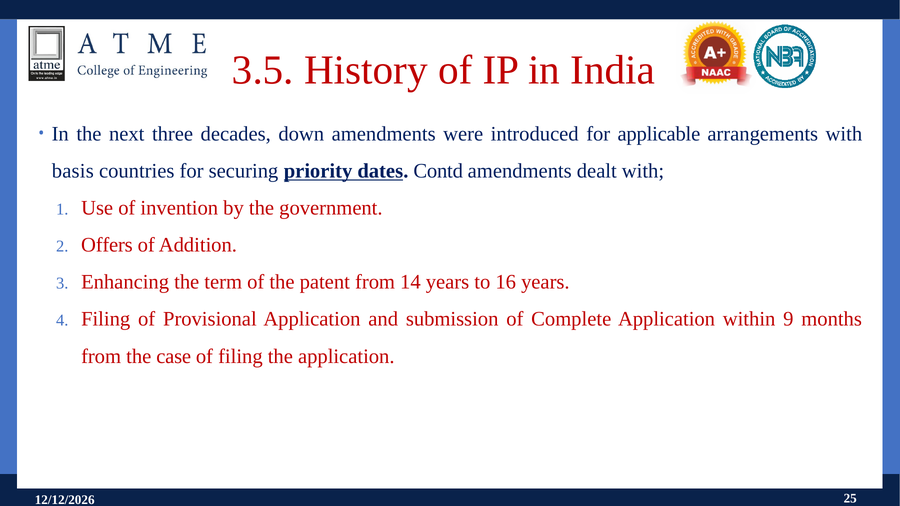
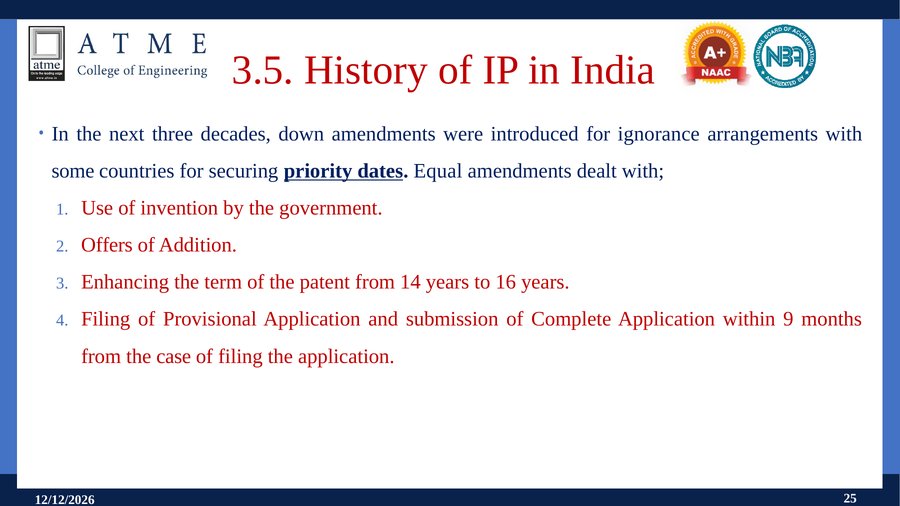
applicable: applicable -> ignorance (659, 134)
basis: basis -> some (73, 171)
Contd: Contd -> Equal (438, 171)
